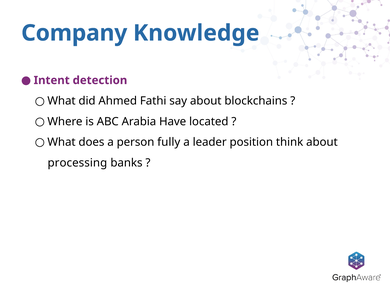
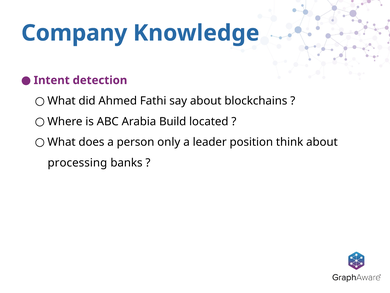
Have: Have -> Build (173, 121)
fully: fully -> only (169, 142)
